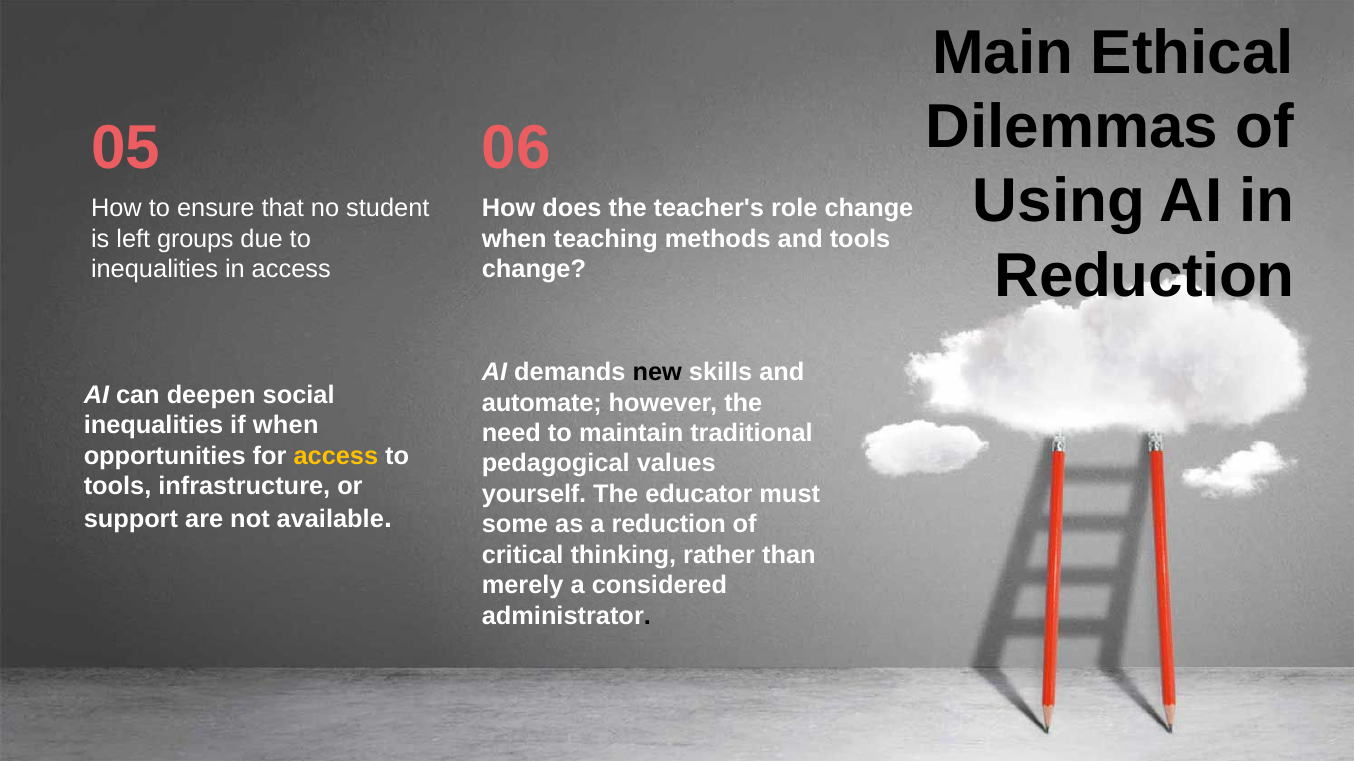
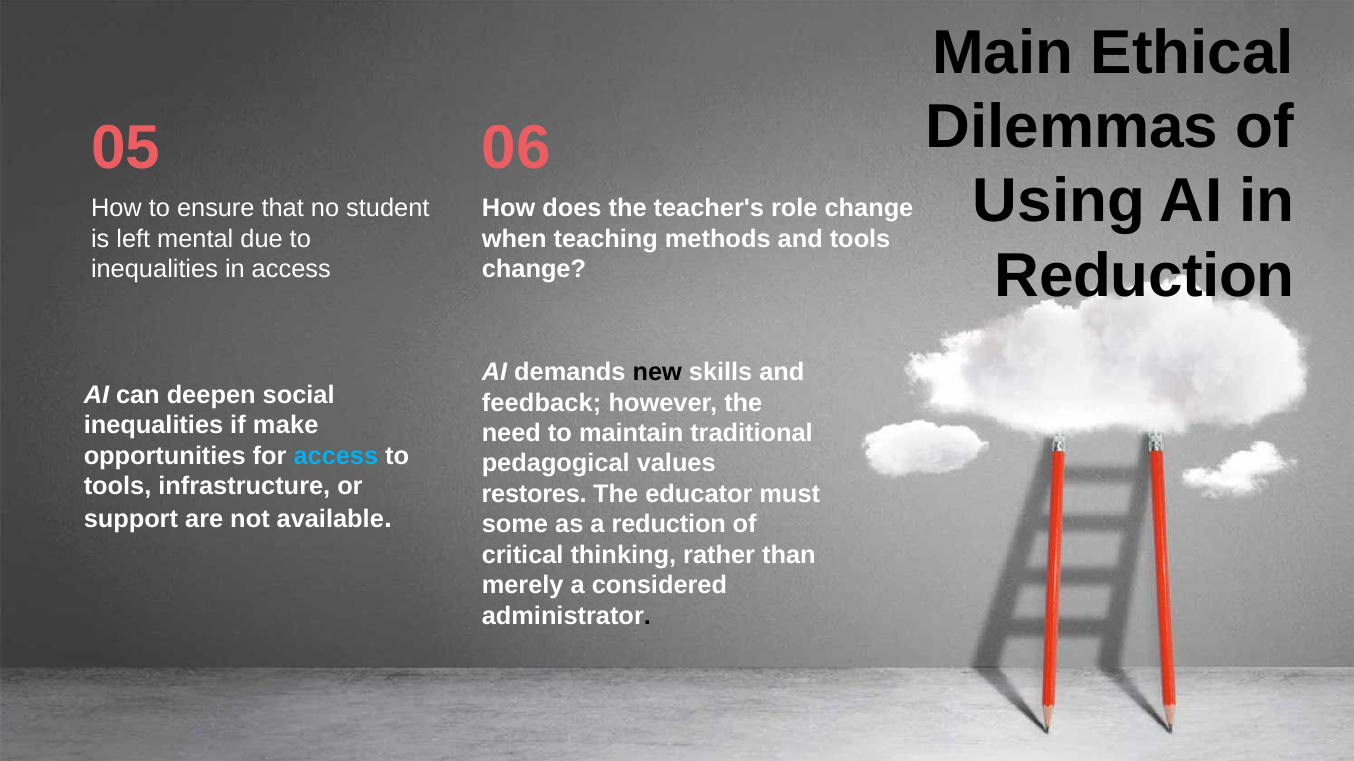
groups: groups -> mental (195, 239)
automate: automate -> feedback (542, 403)
if when: when -> make (286, 426)
access colour: yellow -> light blue (336, 456)
yourself: yourself -> restores (534, 494)
